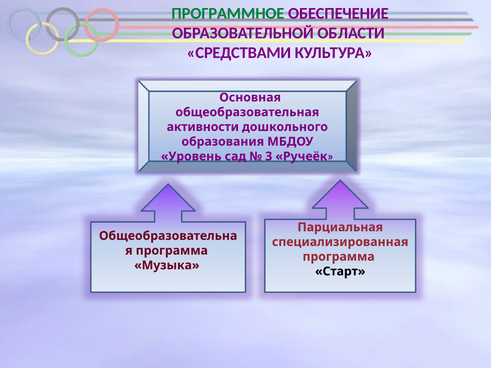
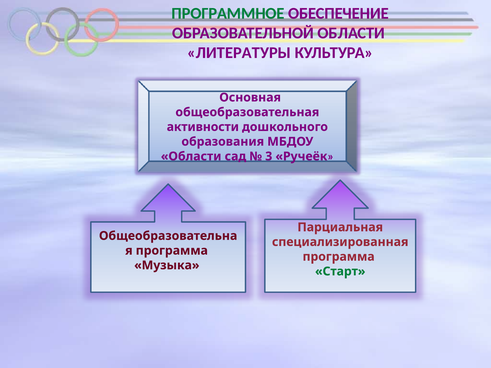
СРЕДСТВАМИ: СРЕДСТВАМИ -> ЛИТЕРАТУРЫ (239, 53)
Уровень: Уровень -> Области (191, 156)
Старт colour: black -> green (340, 272)
